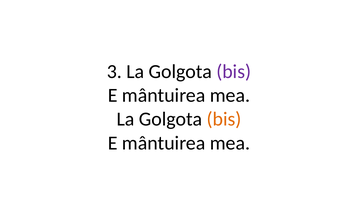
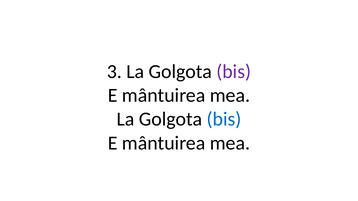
bis colour: orange -> blue (224, 119)
